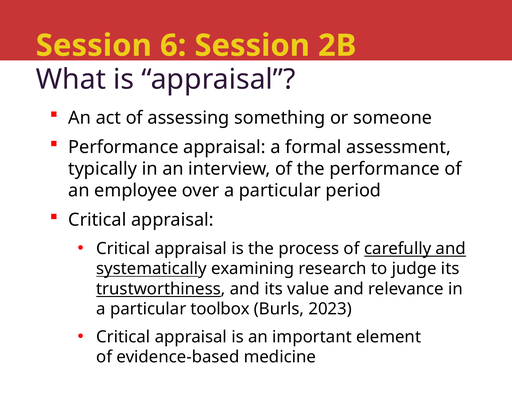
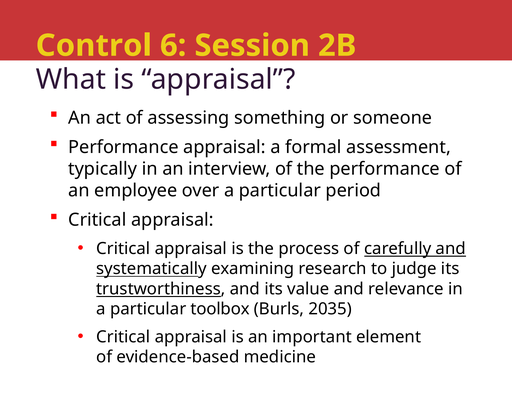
Session: Session -> Control (94, 46)
2023: 2023 -> 2035 (330, 309)
